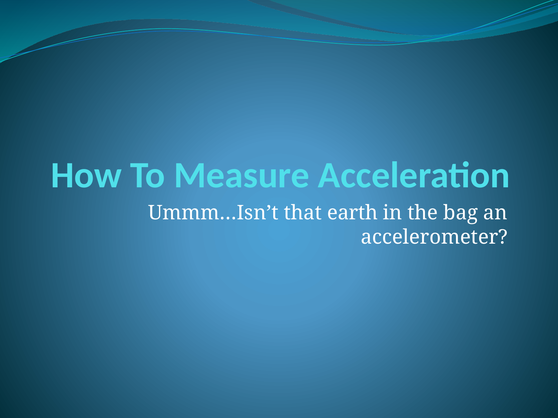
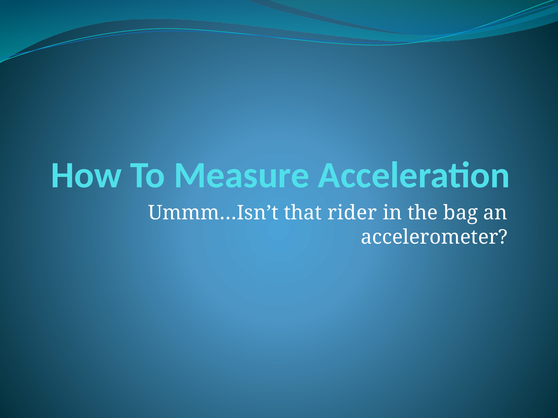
earth: earth -> rider (352, 213)
